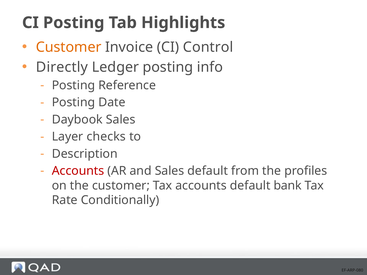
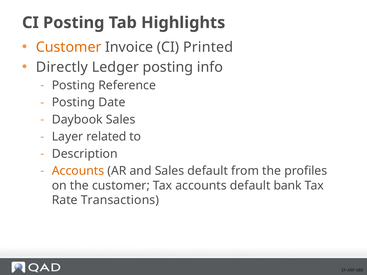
Control: Control -> Printed (208, 47)
checks: checks -> related (106, 137)
Accounts colour: red -> orange (78, 171)
Conditionally: Conditionally -> Transactions (120, 200)
